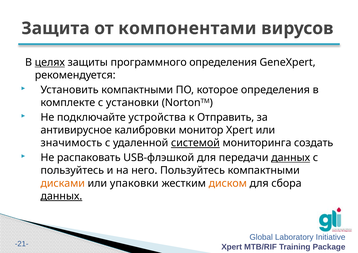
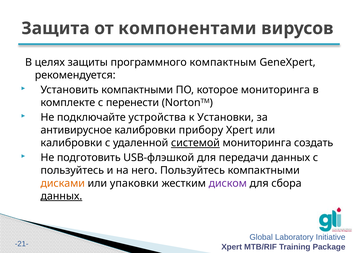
целях underline: present -> none (50, 62)
программного определения: определения -> компактным (223, 62)
которое определения: определения -> мониторинга (275, 90)
установки: установки -> перенести (133, 103)
Отправить: Отправить -> Установки (226, 117)
монитор: монитор -> прибору (201, 130)
значимость: значимость -> калибровки (71, 143)
распаковать: распаковать -> подготовить (89, 157)
данных underline: present -> none (291, 157)
диском colour: orange -> purple (228, 183)
